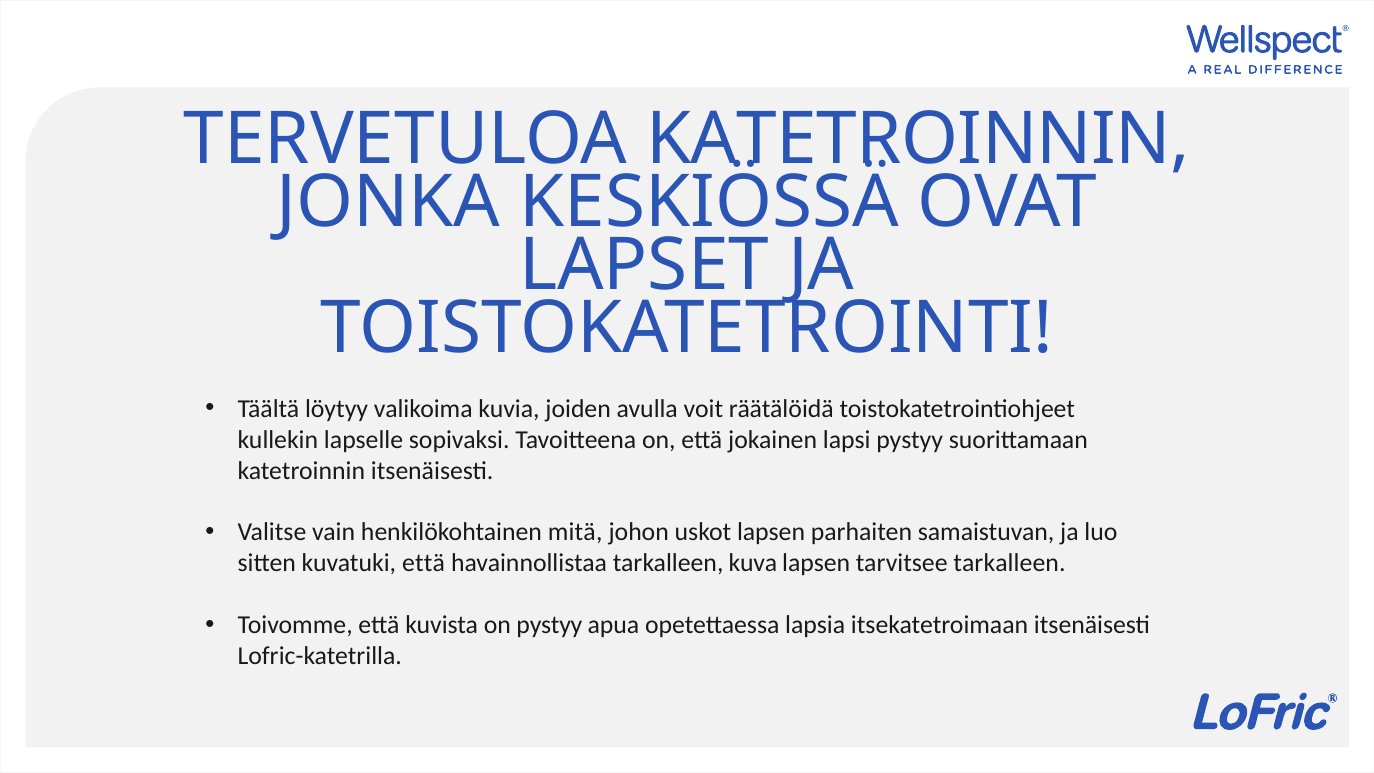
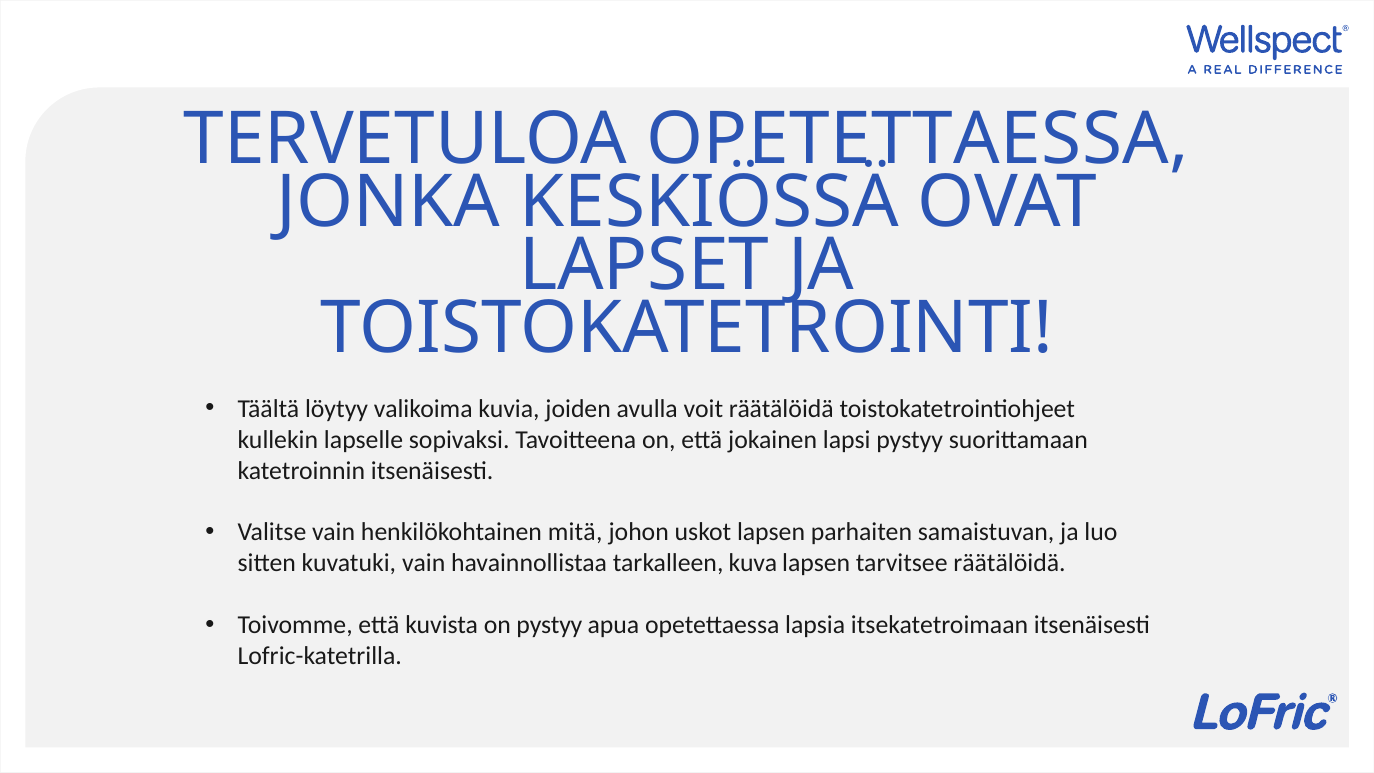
TERVETULOA KATETROINNIN: KATETROINNIN -> OPETETTAESSA (918, 139)
kuvatuki että: että -> vain (424, 563)
tarvitsee tarkalleen: tarkalleen -> räätälöidä (1010, 563)
